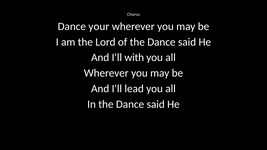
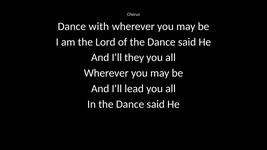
your: your -> with (99, 26)
with: with -> they (134, 58)
